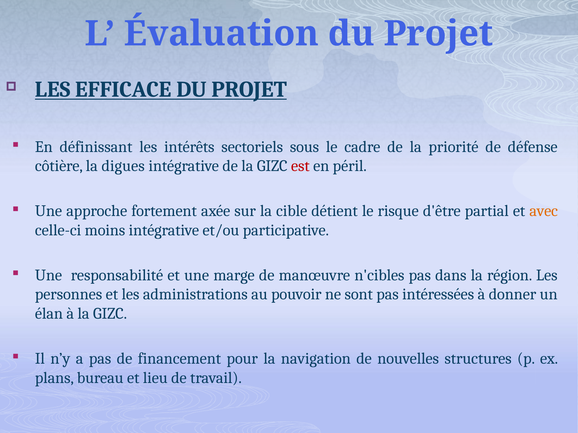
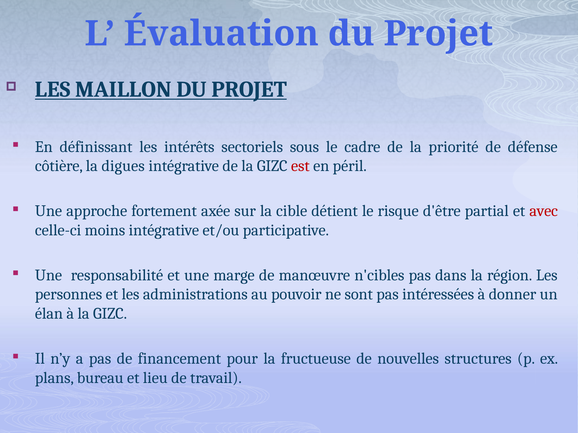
EFFICACE: EFFICACE -> MAILLON (123, 90)
avec colour: orange -> red (544, 211)
navigation: navigation -> fructueuse (316, 359)
